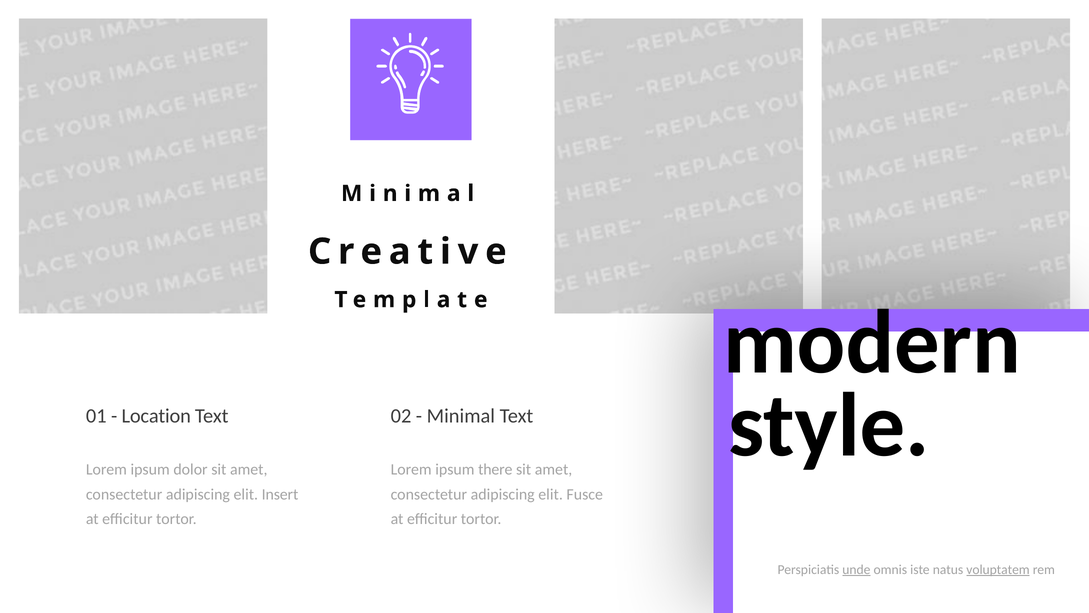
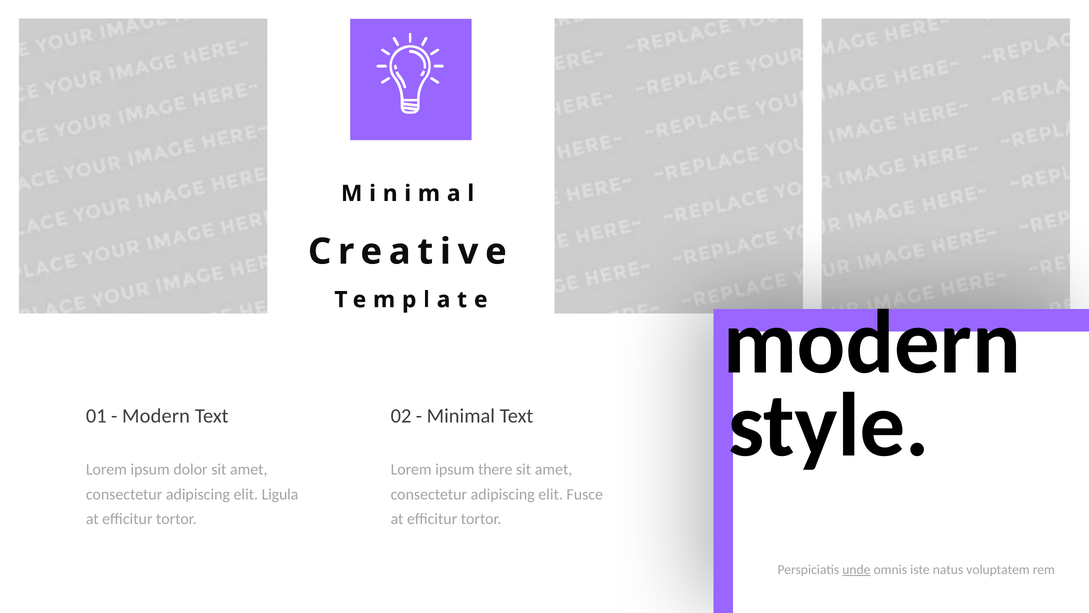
Location: Location -> Modern (156, 416)
Insert: Insert -> Ligula (280, 494)
voluptatem underline: present -> none (998, 569)
